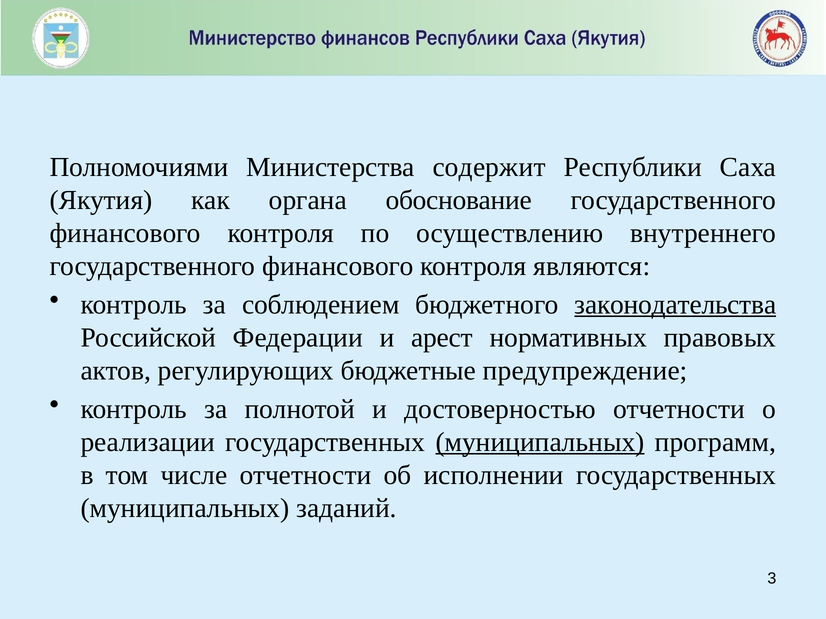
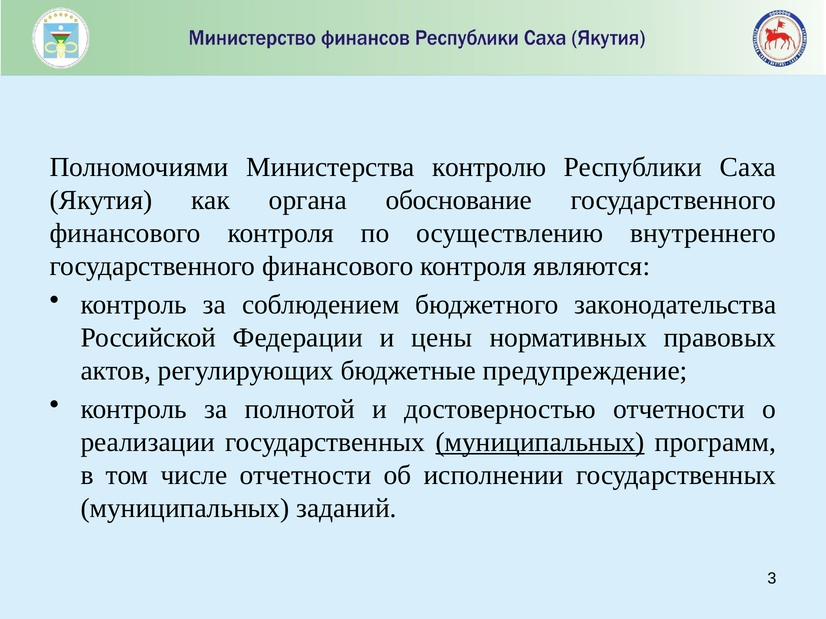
содержит: содержит -> контролю (489, 167)
законодательства underline: present -> none (675, 305)
арест: арест -> цены (442, 338)
